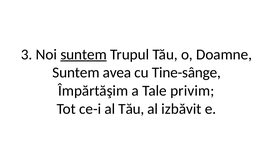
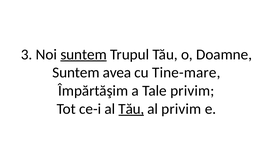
Tine-sânge: Tine-sânge -> Tine-mare (186, 73)
Tău underline: none -> present (131, 109)
al izbăvit: izbăvit -> privim (181, 109)
